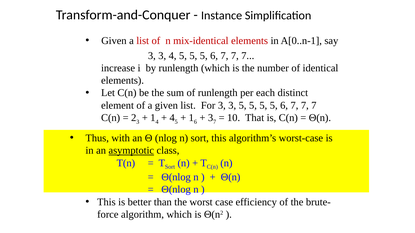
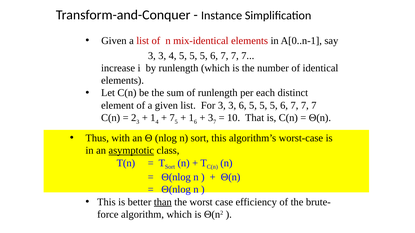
3 5: 5 -> 6 (243, 106)
4: 4 -> 7 (172, 118)
than underline: none -> present (163, 202)
